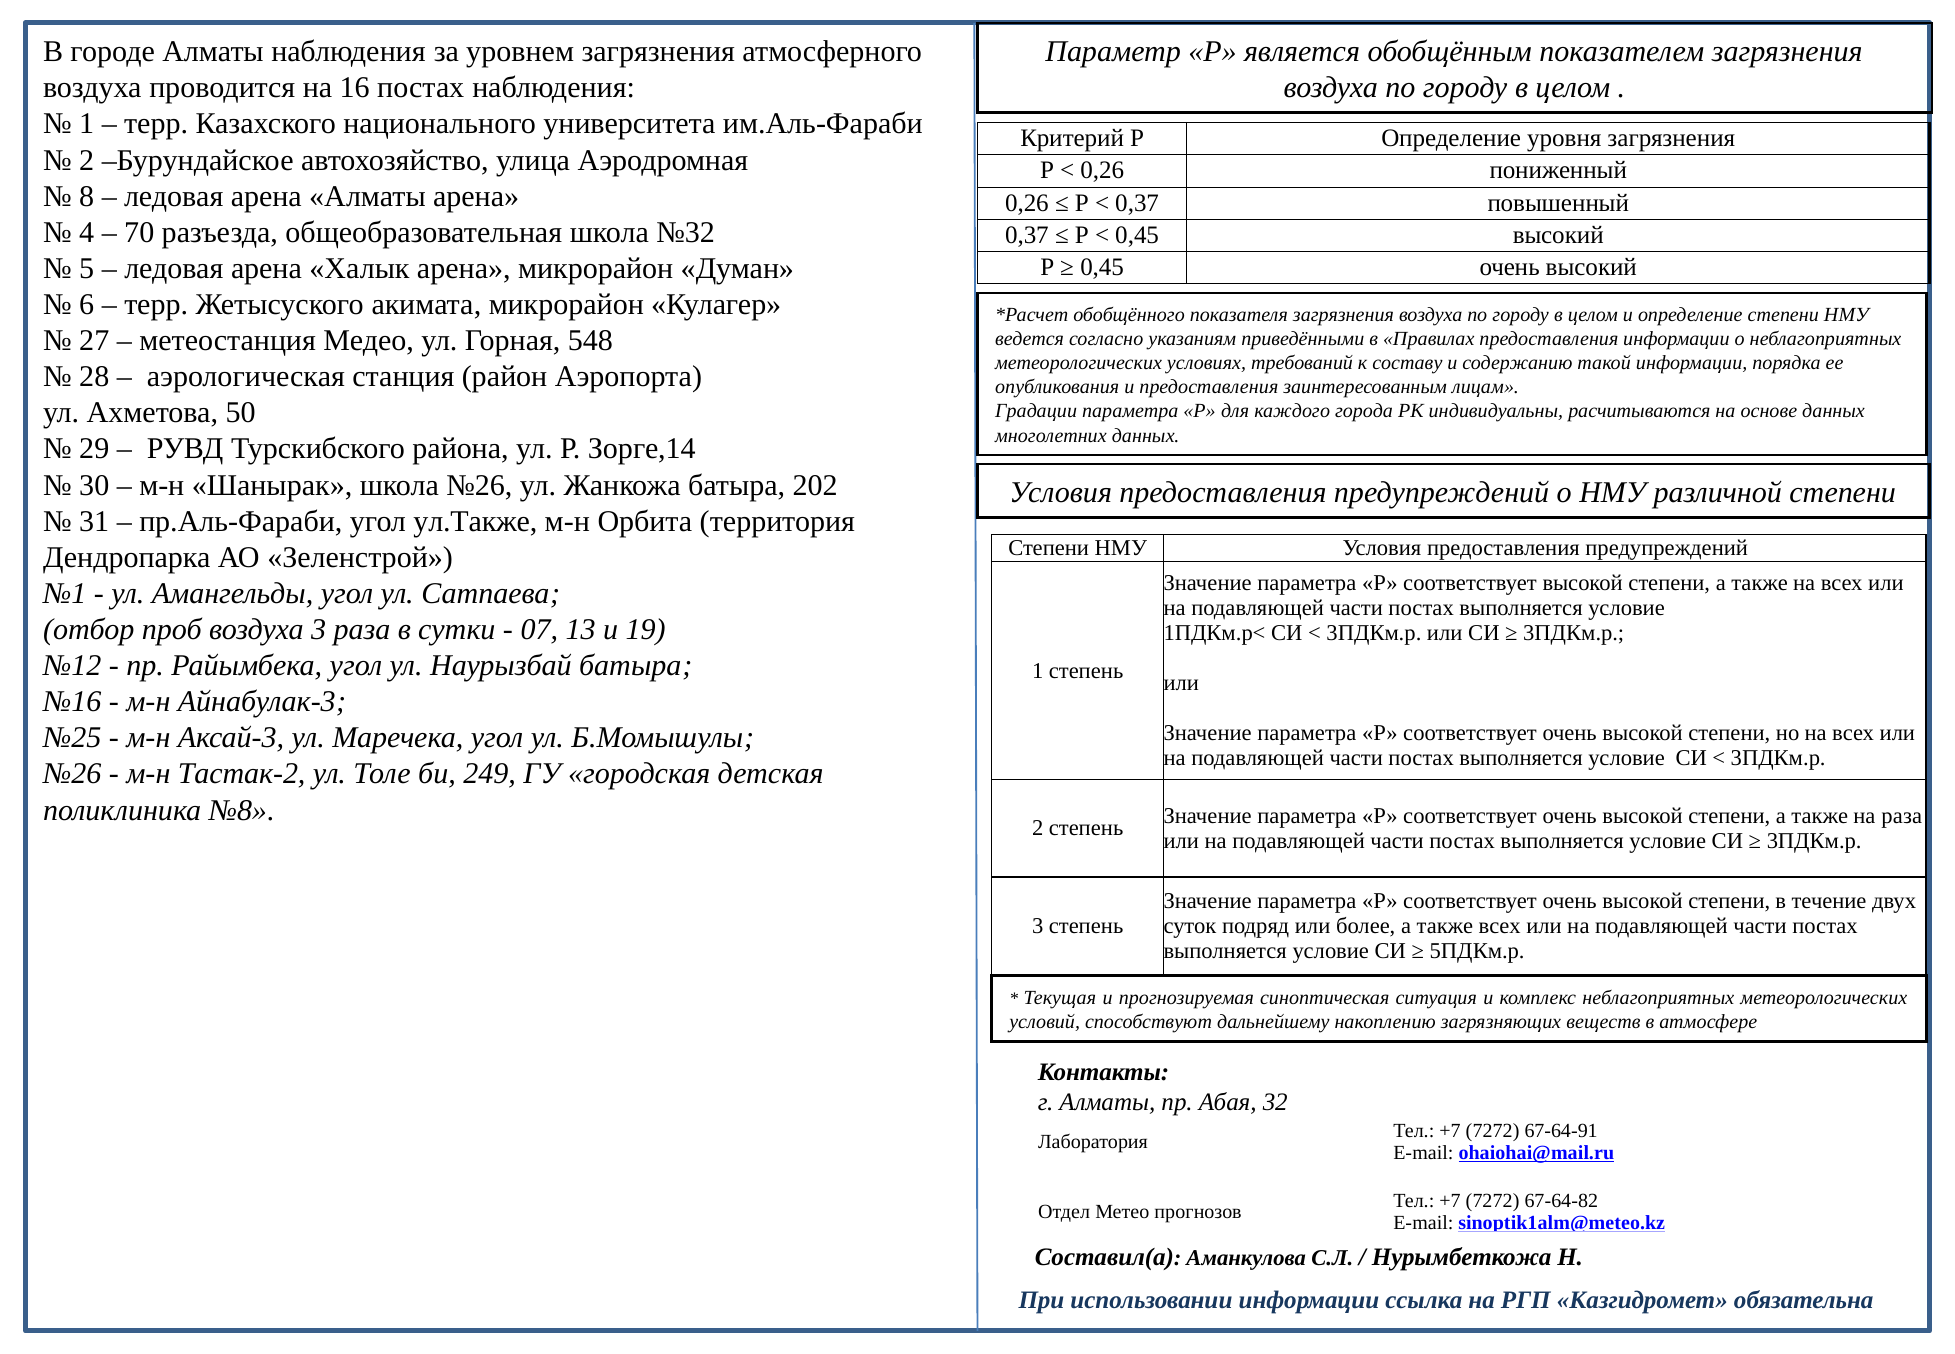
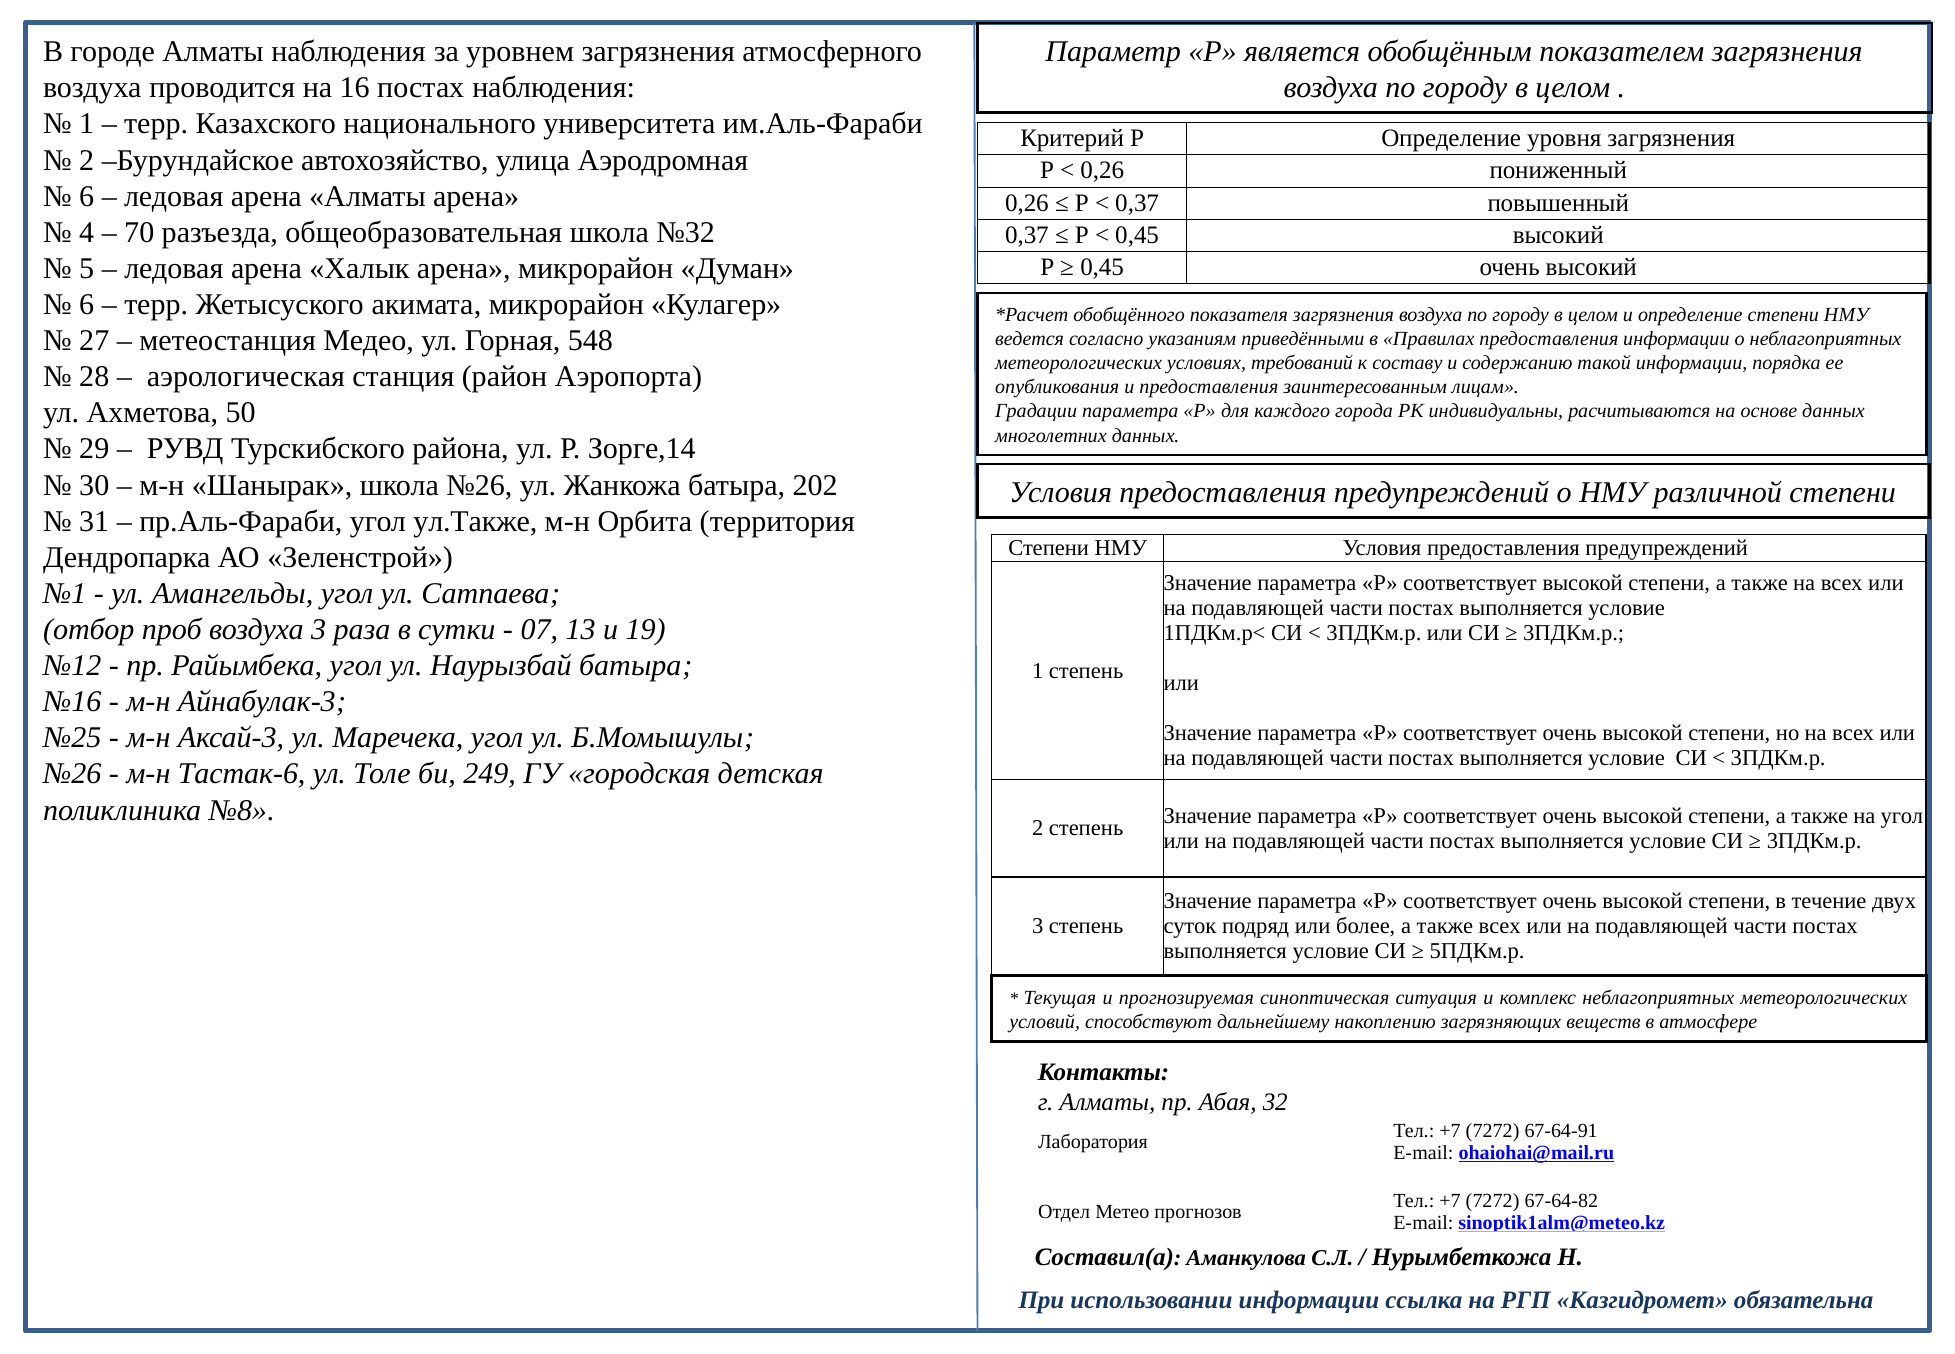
8: 8 -> 6 (87, 196)
Тастак-2: Тастак-2 -> Тастак-6 (242, 774)
на раза: раза -> угол (1902, 815)
